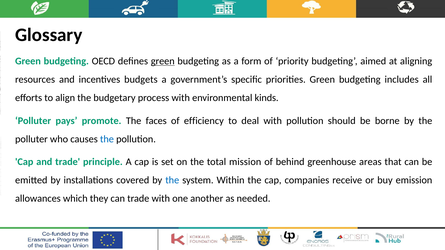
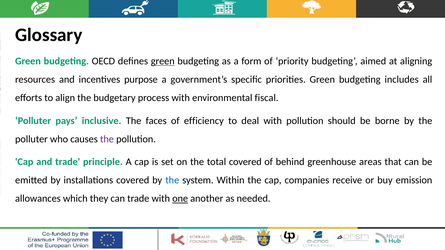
budgets: budgets -> purpose (141, 80)
kinds: kinds -> fiscal (267, 98)
promote: promote -> inclusive (102, 121)
the colour: blue -> purple (107, 139)
total mission: mission -> covered (245, 162)
one underline: none -> present (180, 199)
